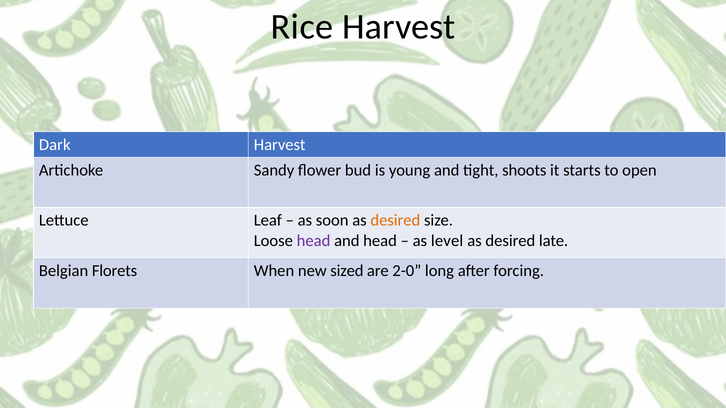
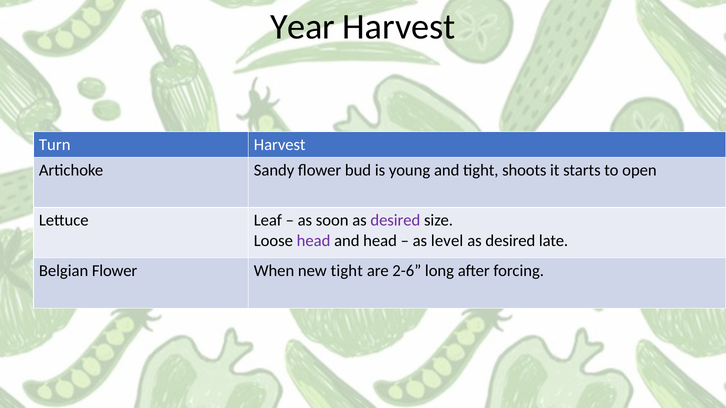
Rice: Rice -> Year (303, 27)
Dark: Dark -> Turn (55, 145)
desired colour: orange -> purple (395, 221)
Belgian Florets: Florets -> Flower (115, 271)
new sized: sized -> tight (347, 271)
2-0: 2-0 -> 2-6 (407, 271)
